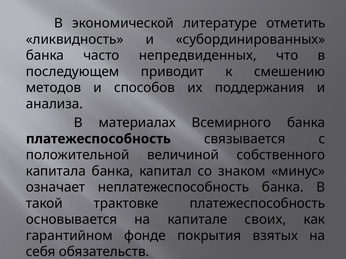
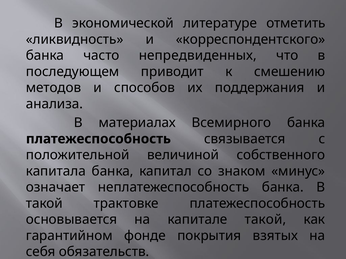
субординированных: субординированных -> корреспондентского (251, 40)
капитале своих: своих -> такой (265, 220)
